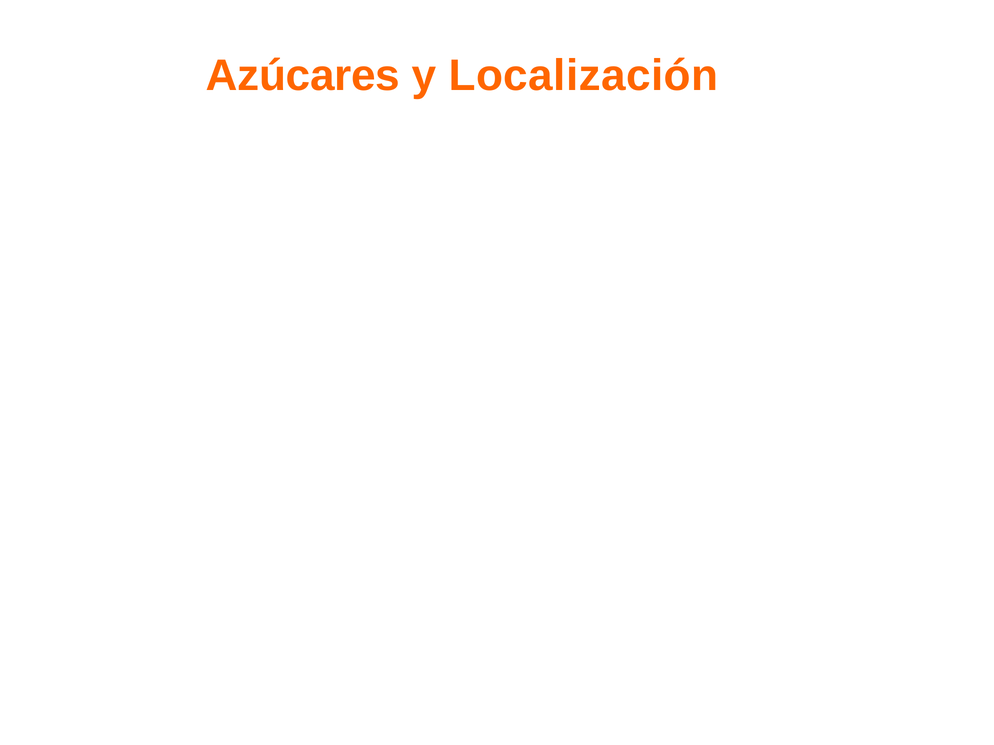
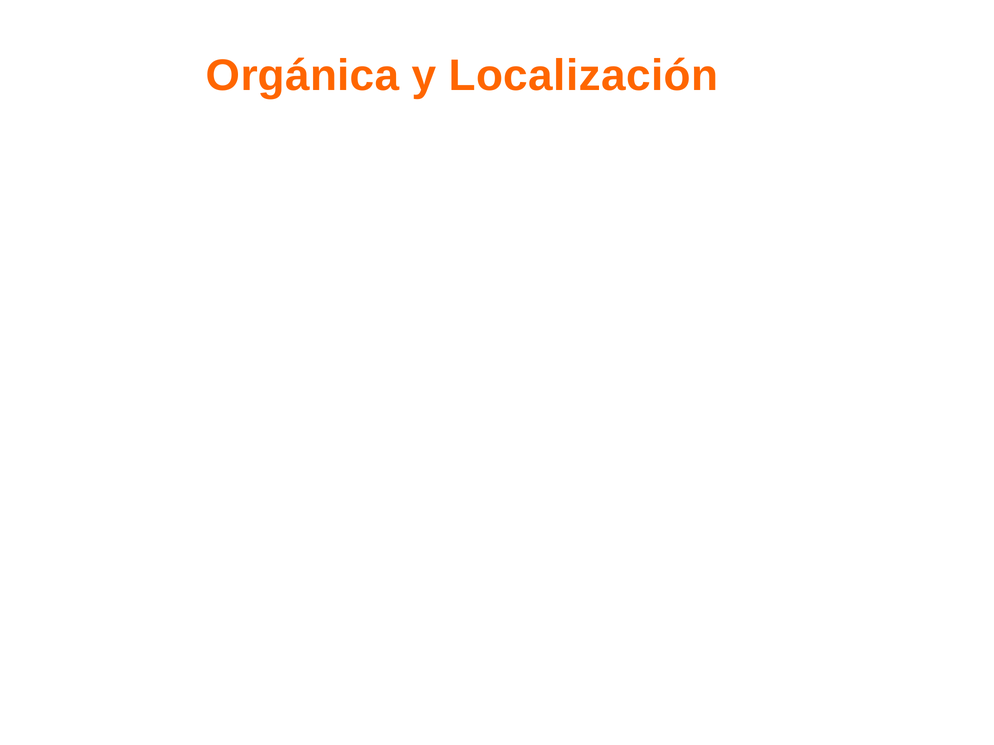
Azúcares: Azúcares -> Orgánica (303, 76)
